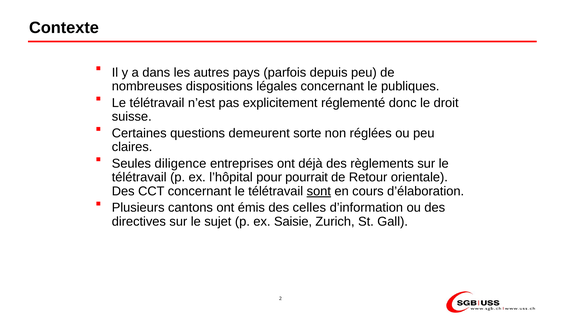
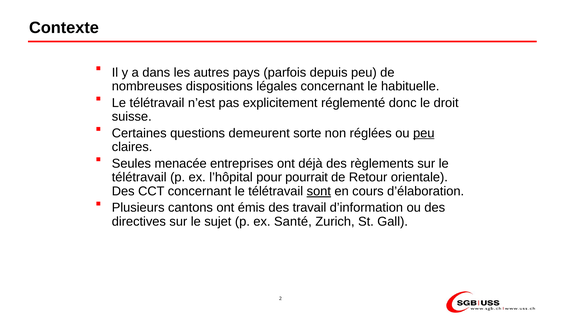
publiques: publiques -> habituelle (410, 86)
peu underline: none -> present (424, 133)
diligence: diligence -> menacée (181, 163)
celles: celles -> travail (309, 207)
Saisie: Saisie -> Santé (293, 221)
